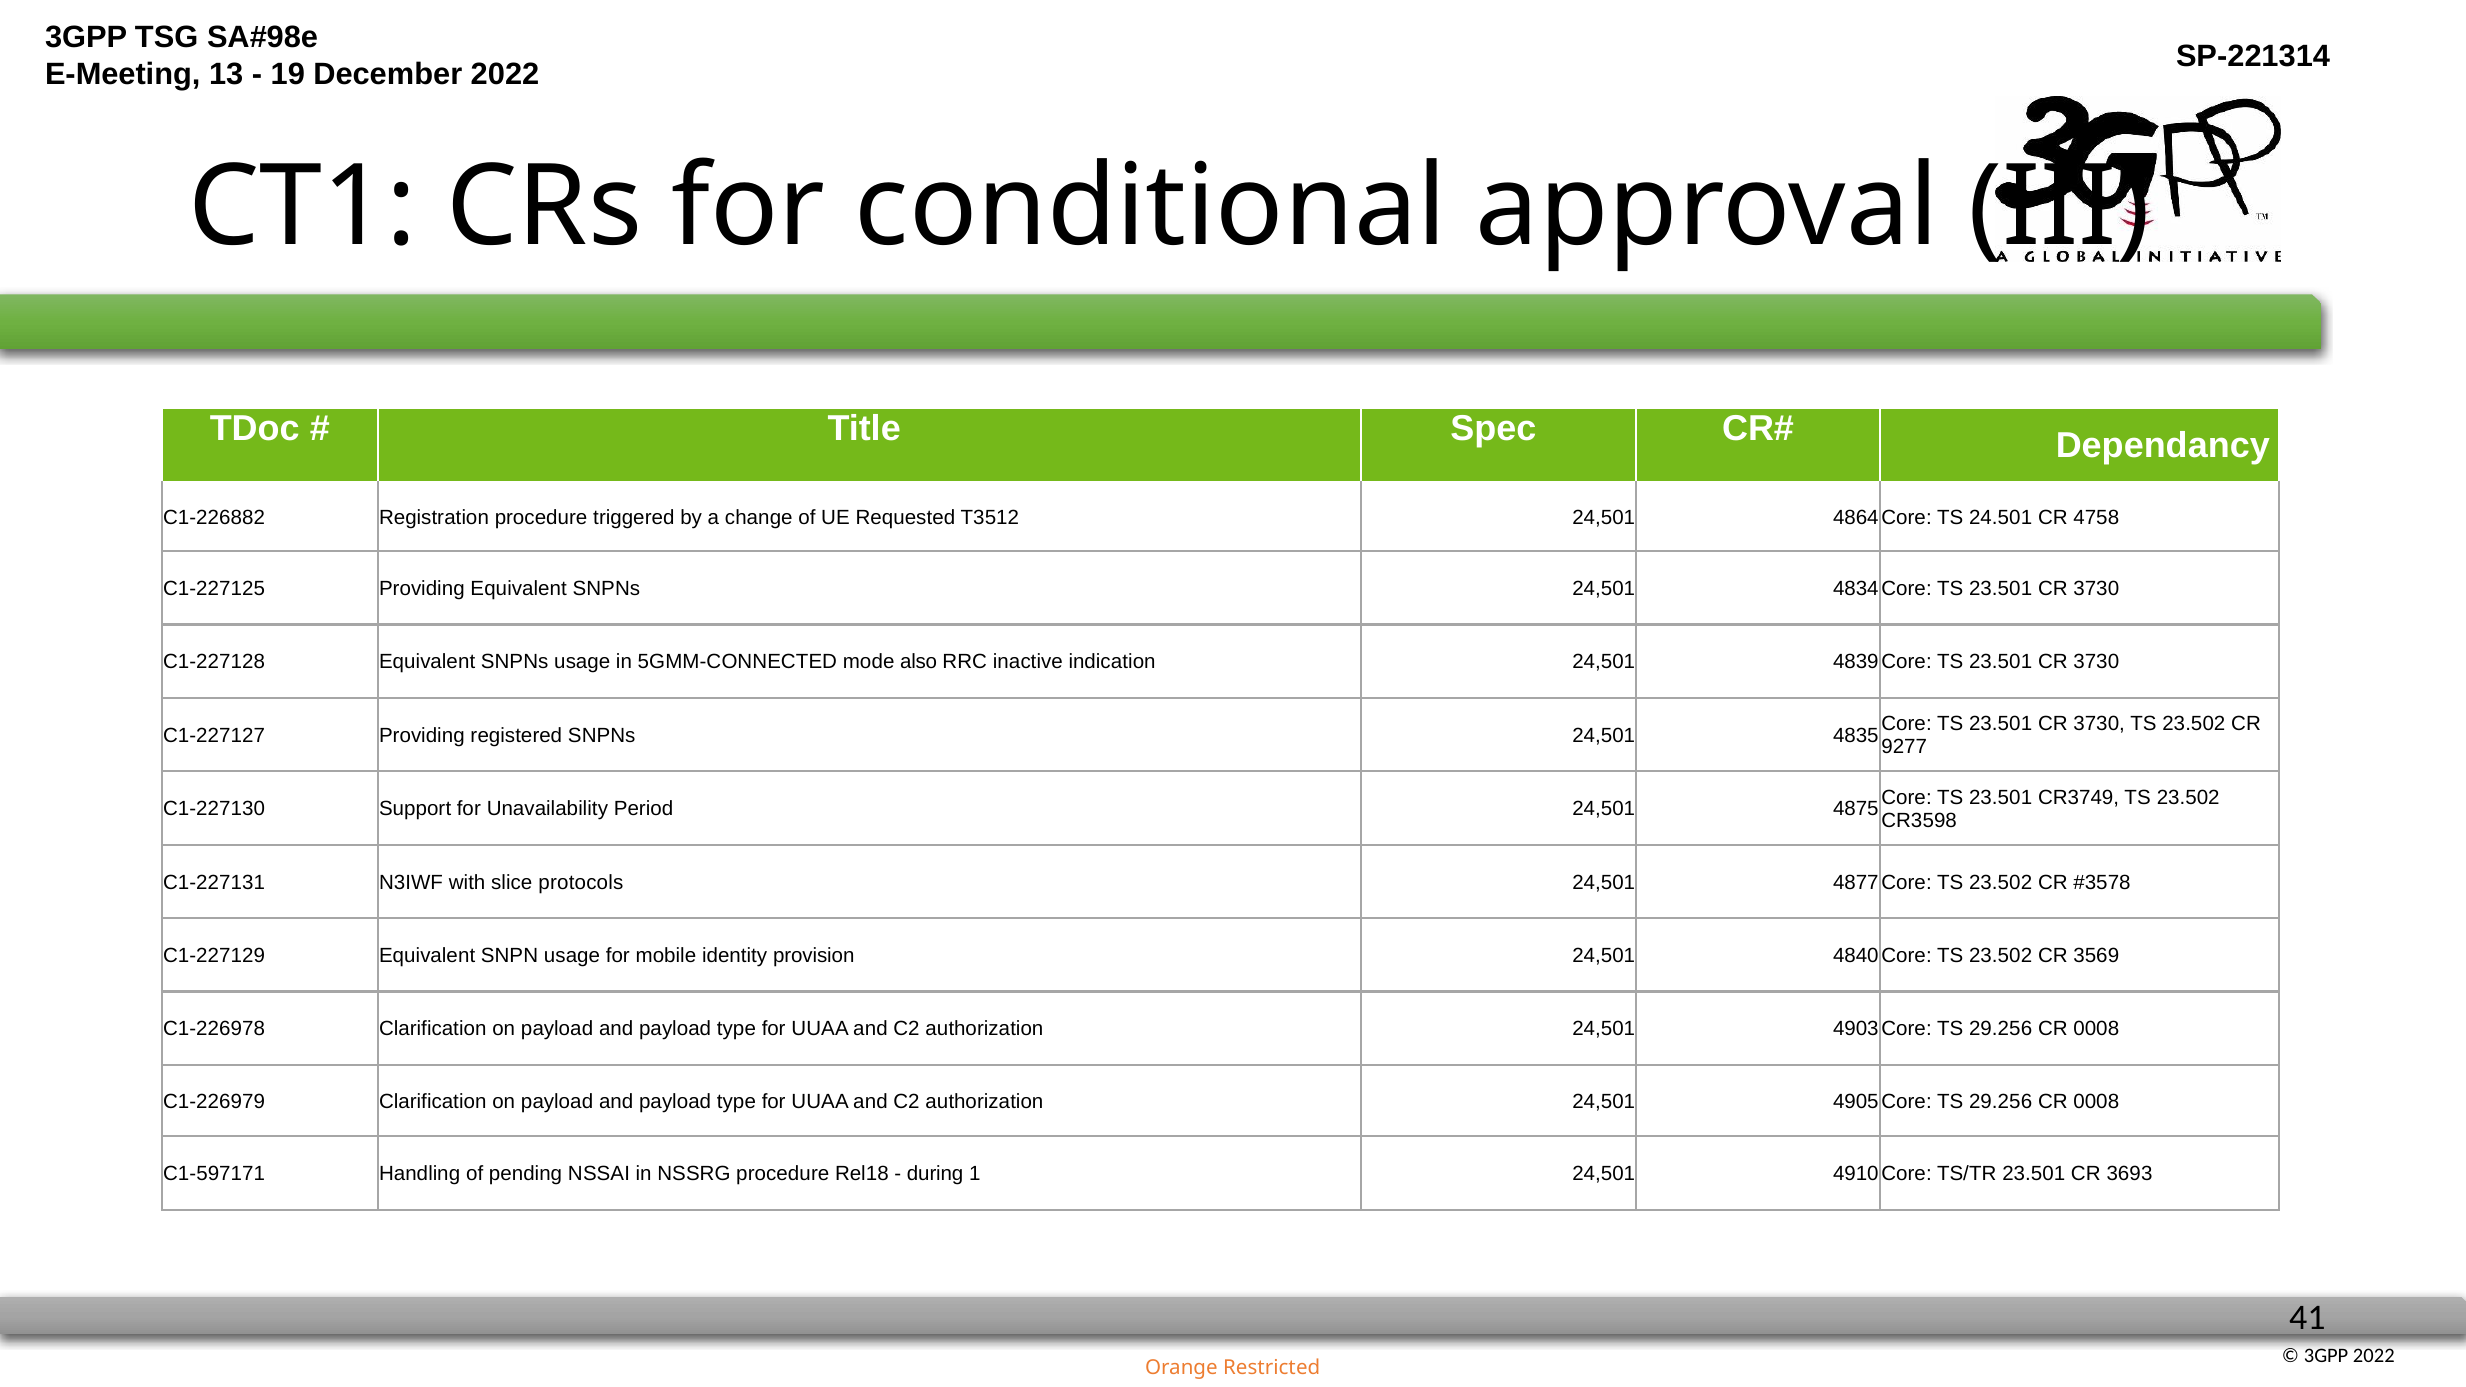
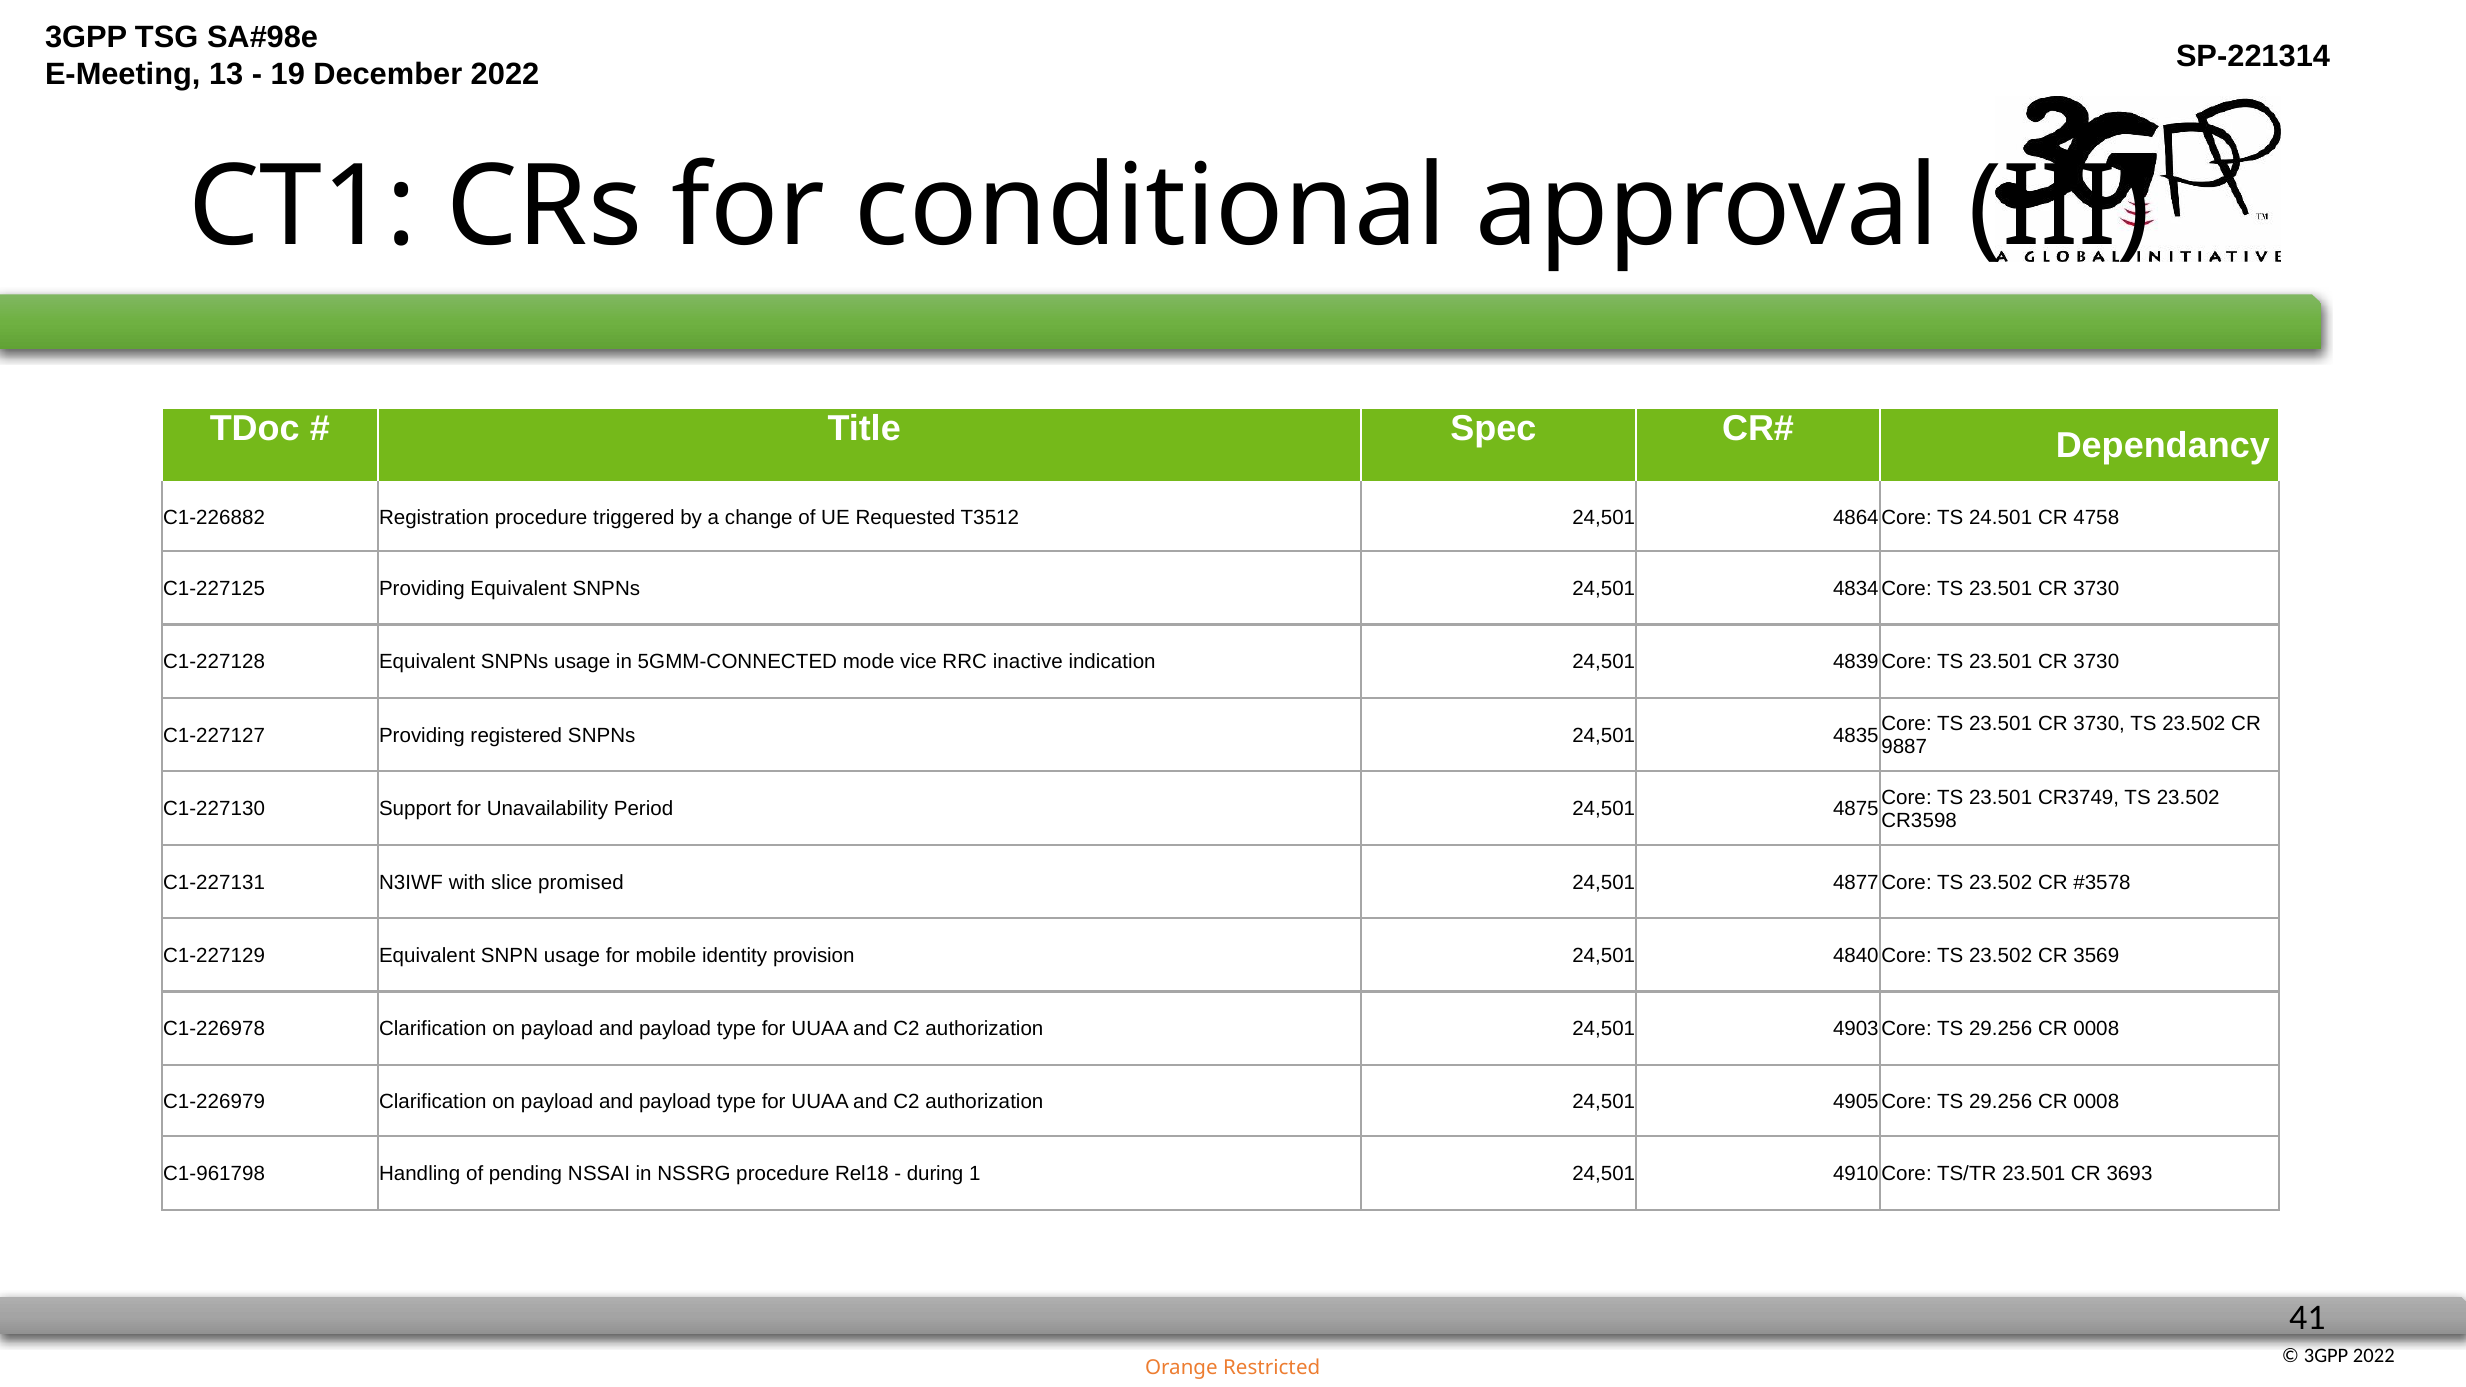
also: also -> vice (919, 662)
9277: 9277 -> 9887 (1904, 747)
protocols: protocols -> promised (581, 882)
C1-597171: C1-597171 -> C1-961798 (214, 1174)
